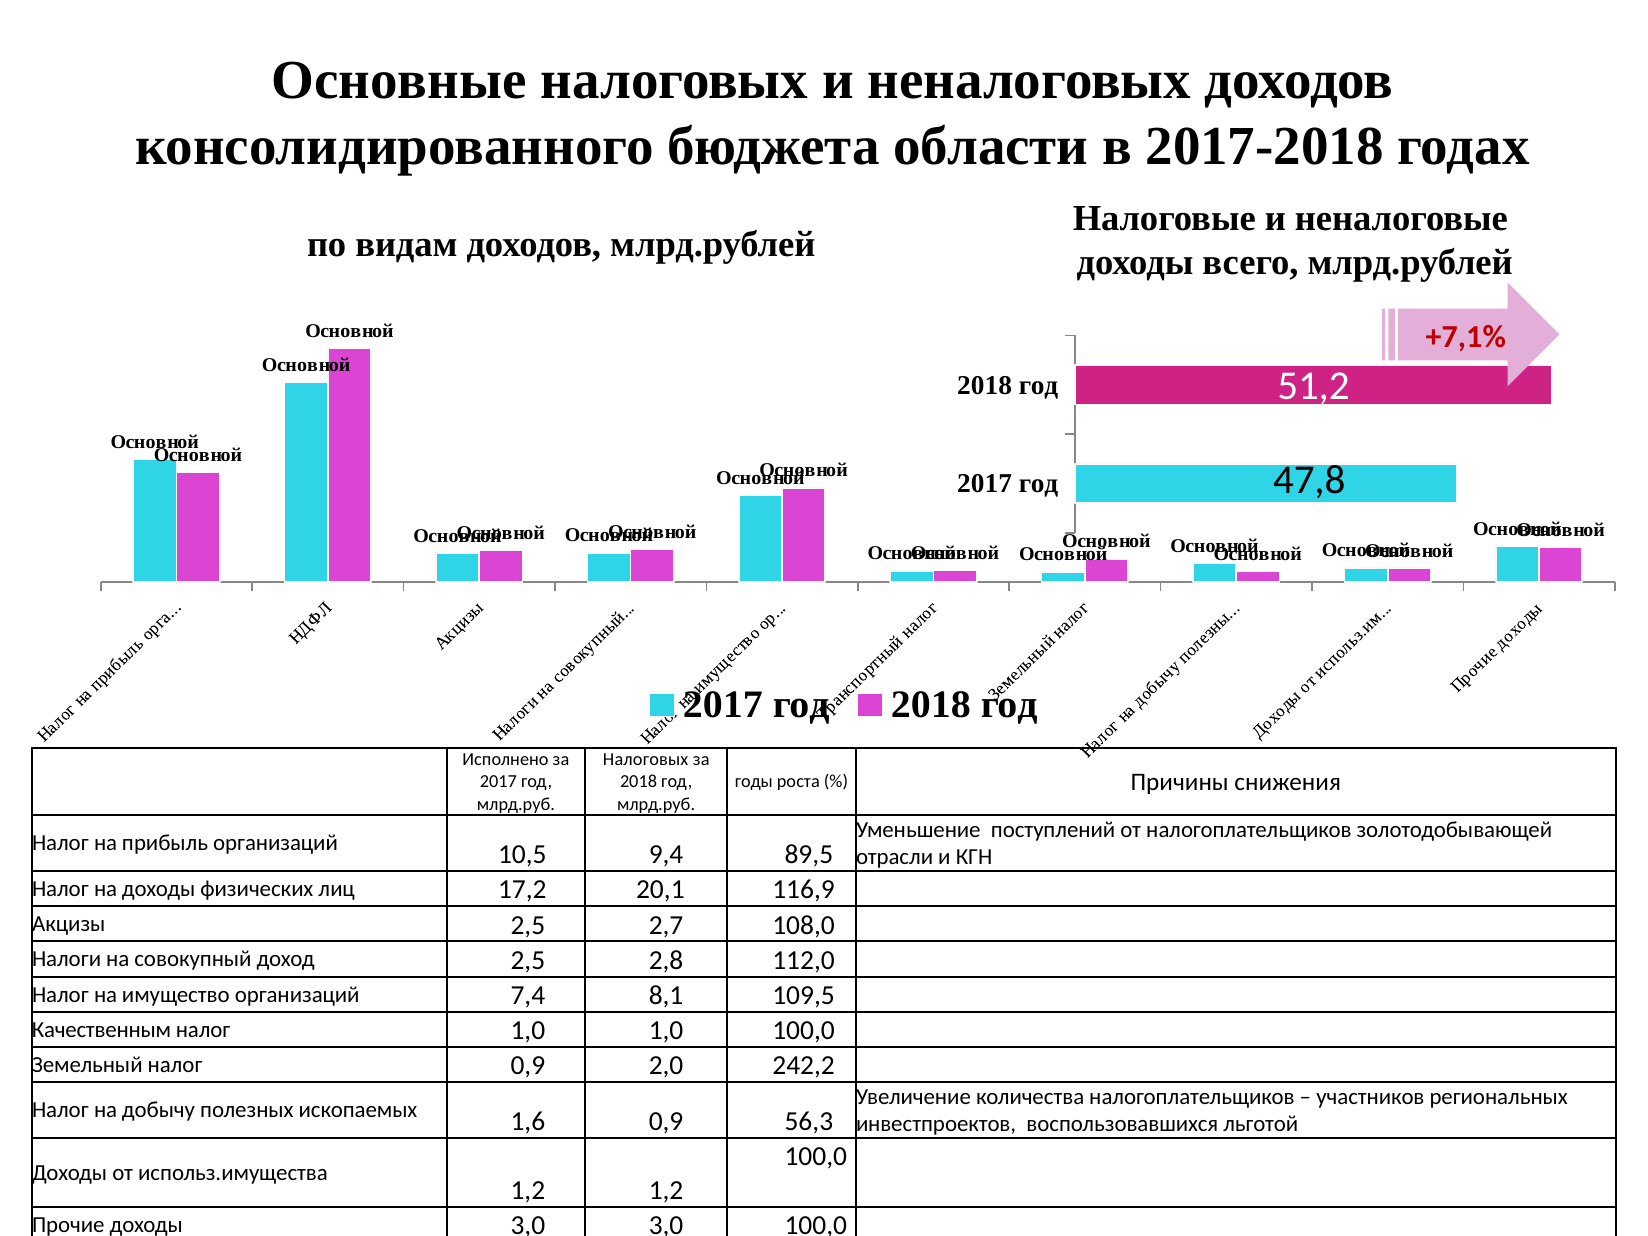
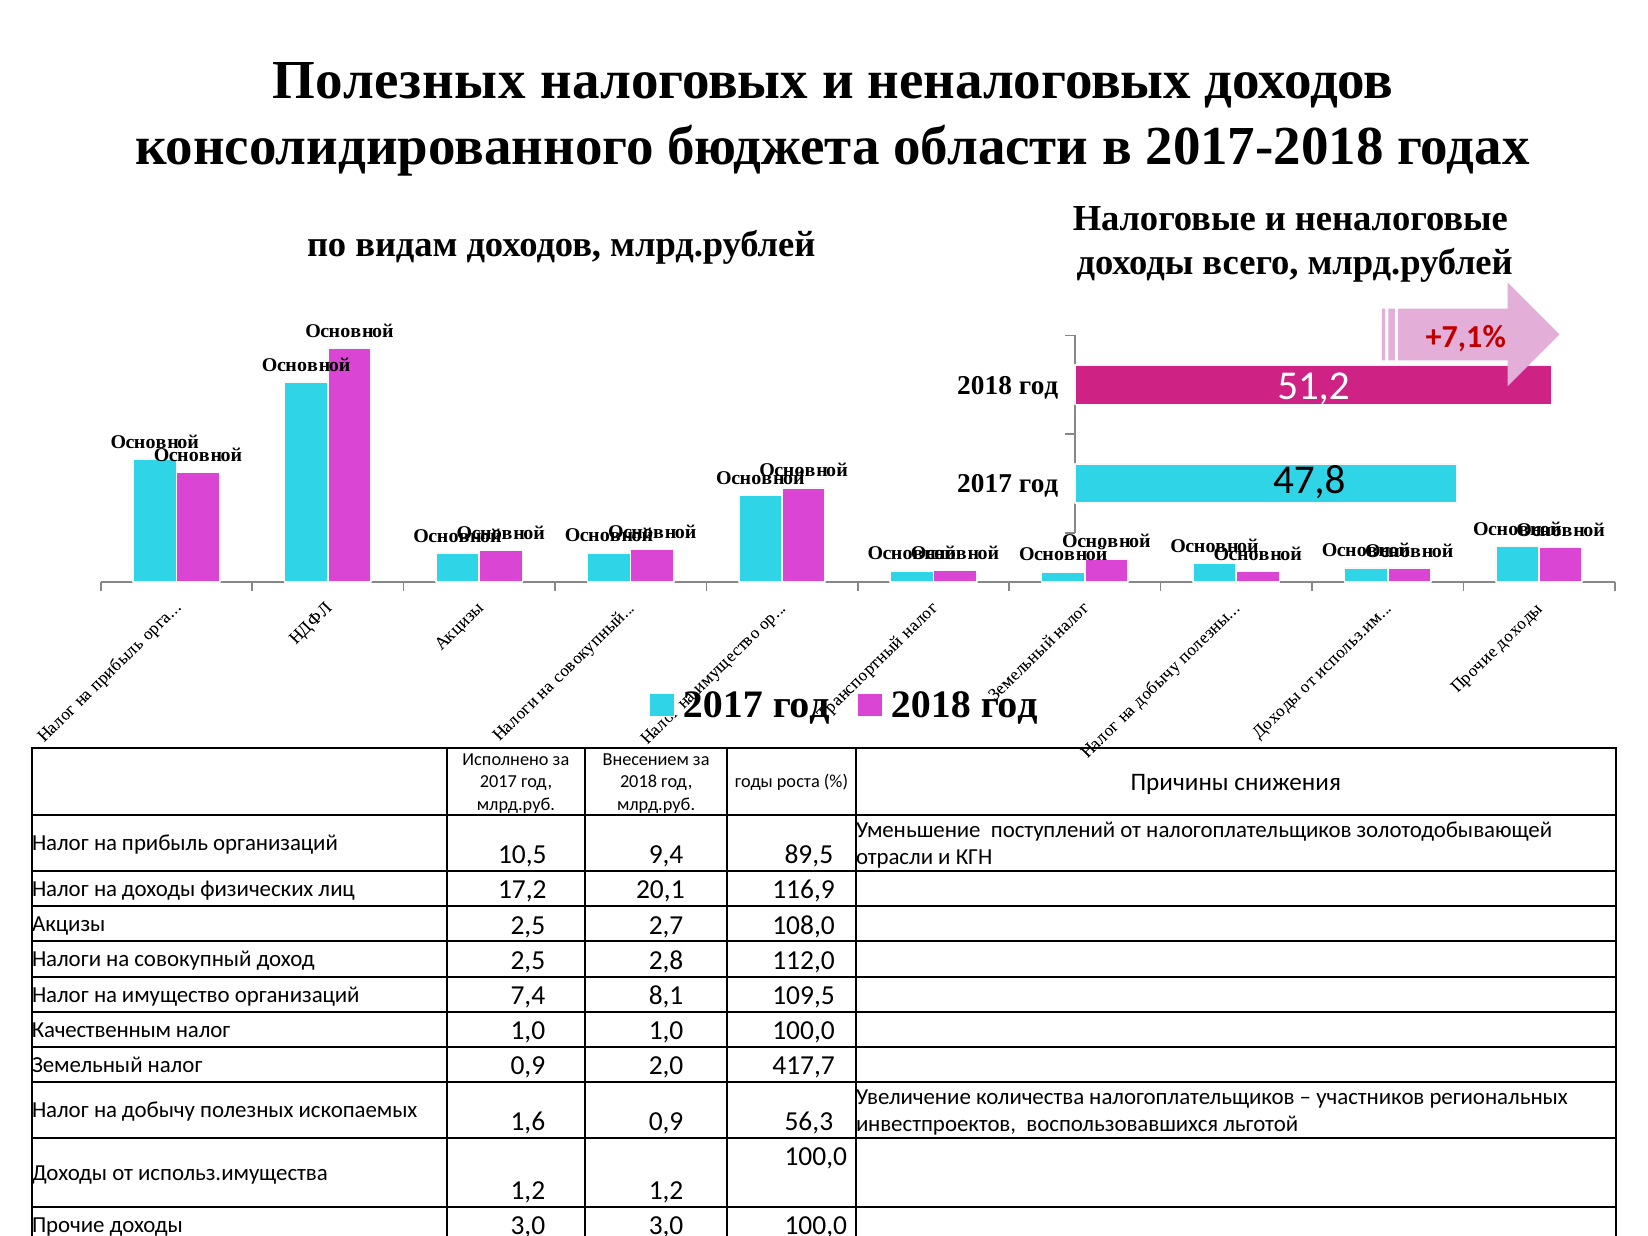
Основные: Основные -> Полезных (399, 81)
Налоговых: Налоговых -> Внесением (646, 759)
242,2: 242,2 -> 417,7 (804, 1066)
